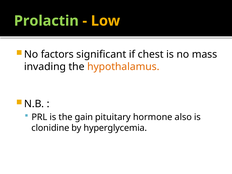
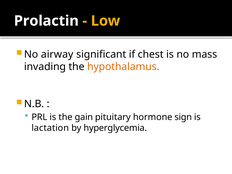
Prolactin colour: light green -> white (46, 21)
factors: factors -> airway (57, 54)
also: also -> sign (183, 117)
clonidine: clonidine -> lactation (50, 128)
